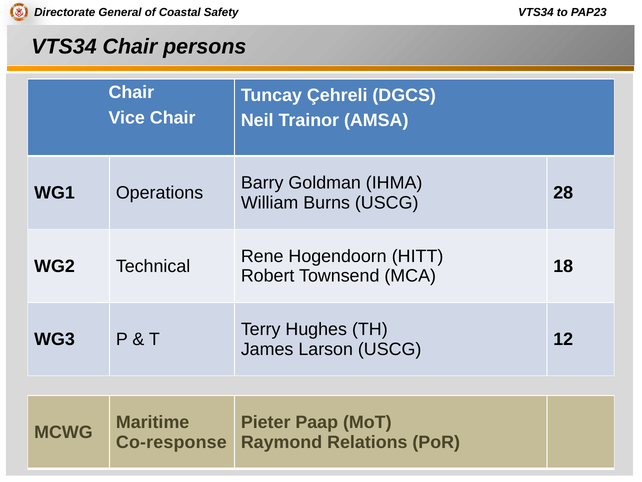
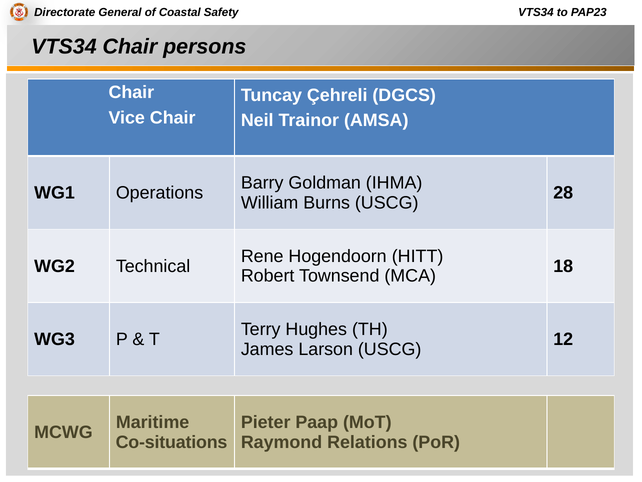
Co-response: Co-response -> Co-situations (172, 442)
